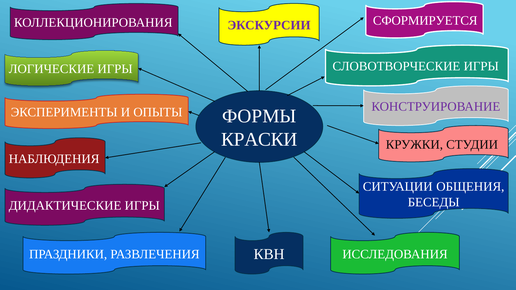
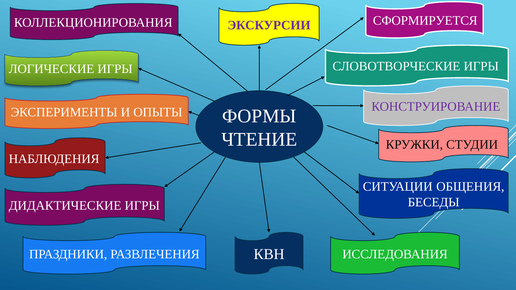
КРАСКИ: КРАСКИ -> ЧТЕНИЕ (259, 140)
